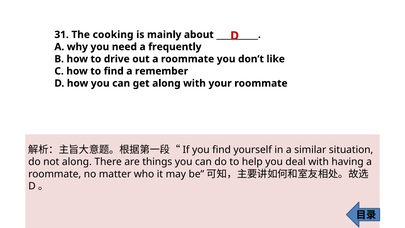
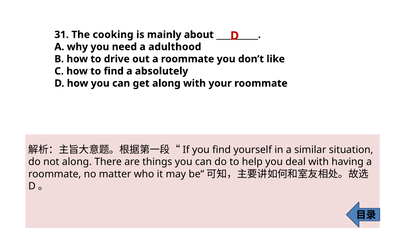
frequently: frequently -> adulthood (175, 47)
remember: remember -> absolutely (162, 71)
